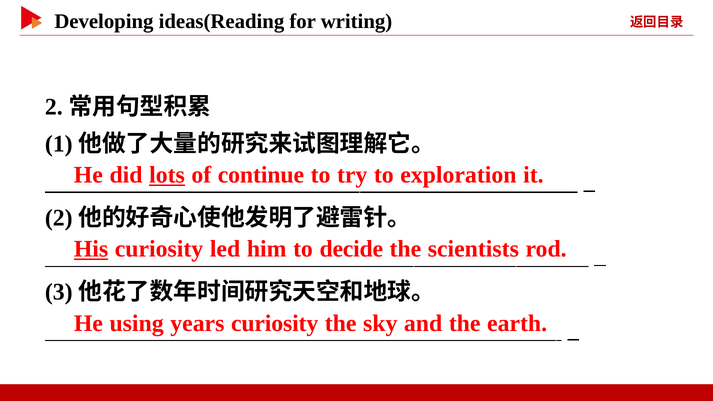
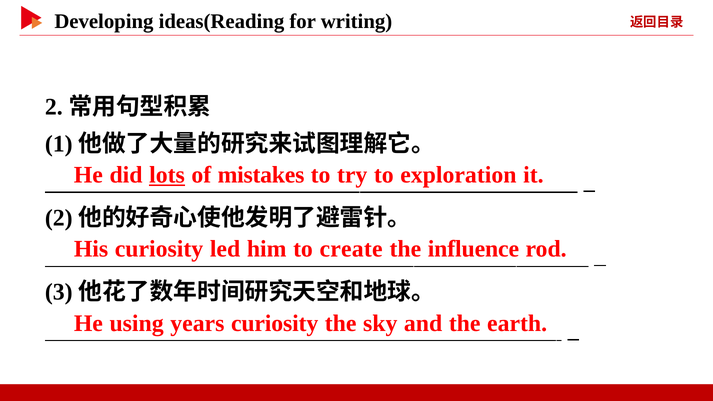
continue: continue -> mistakes (261, 175)
His underline: present -> none (91, 249)
decide: decide -> create (351, 249)
scientists: scientists -> influence (473, 249)
